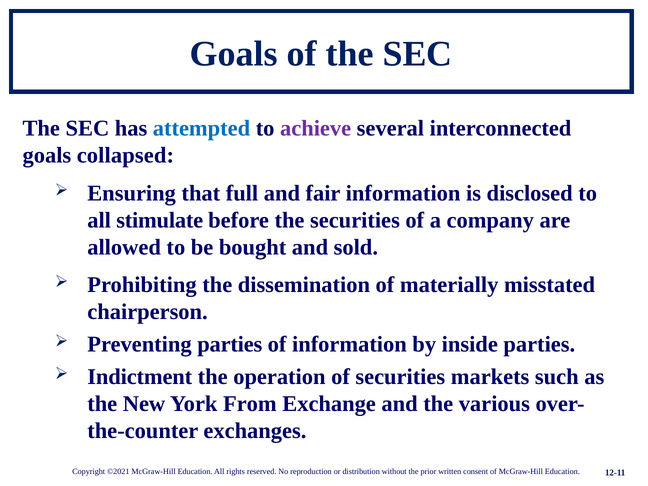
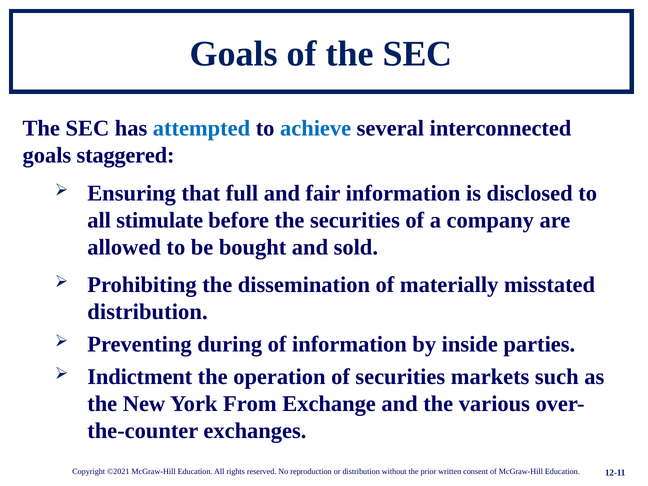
achieve colour: purple -> blue (316, 129)
collapsed: collapsed -> staggered (126, 155)
chairperson: chairperson -> distribution (147, 312)
Preventing parties: parties -> during (230, 344)
